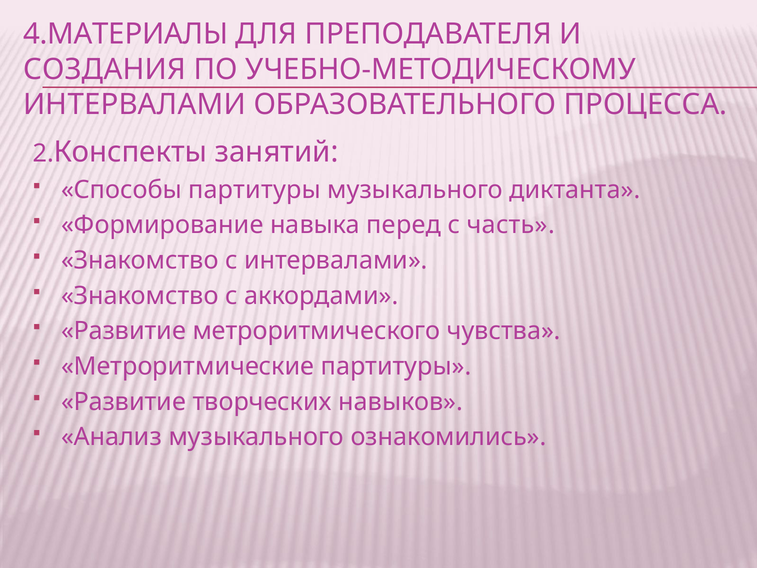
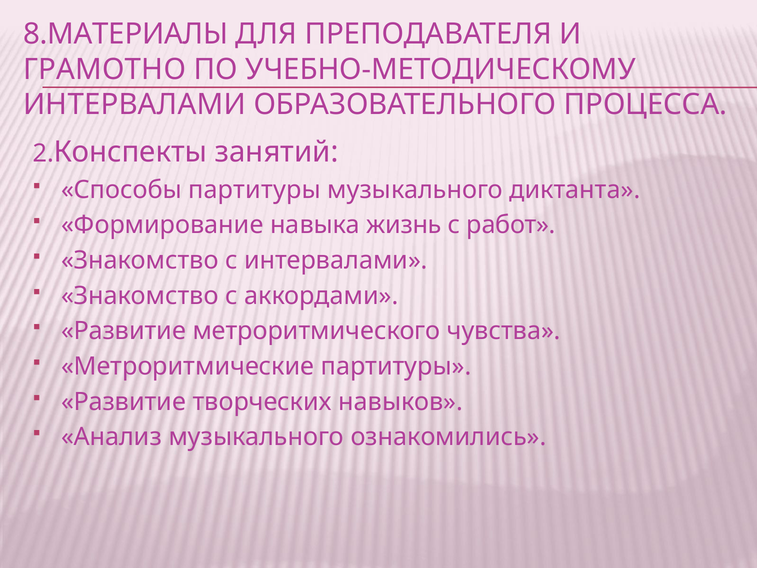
4.МАТЕРИАЛЫ: 4.МАТЕРИАЛЫ -> 8.МАТЕРИАЛЫ (126, 34)
СОЗДАНИЯ: СОЗДАНИЯ -> ГРАМОТНО (105, 69)
перед: перед -> жизнь (404, 225)
часть: часть -> работ (511, 225)
